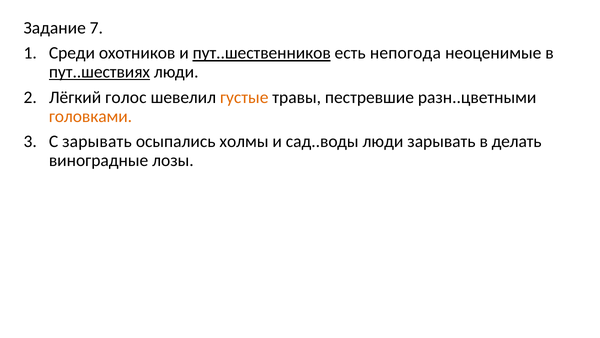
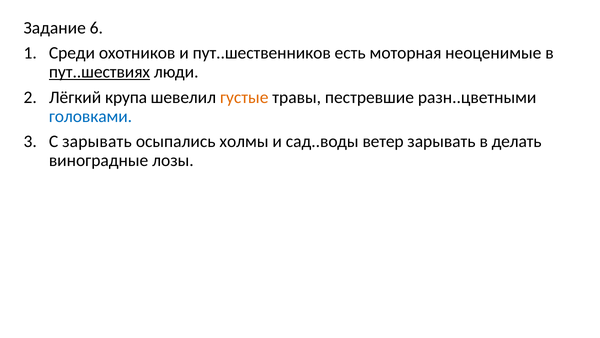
7: 7 -> 6 (96, 28)
пут..шественников underline: present -> none (262, 53)
непогода: непогода -> моторная (406, 53)
голос: голос -> крупа (126, 97)
головками colour: orange -> blue (90, 116)
сад..воды люди: люди -> ветер (383, 141)
